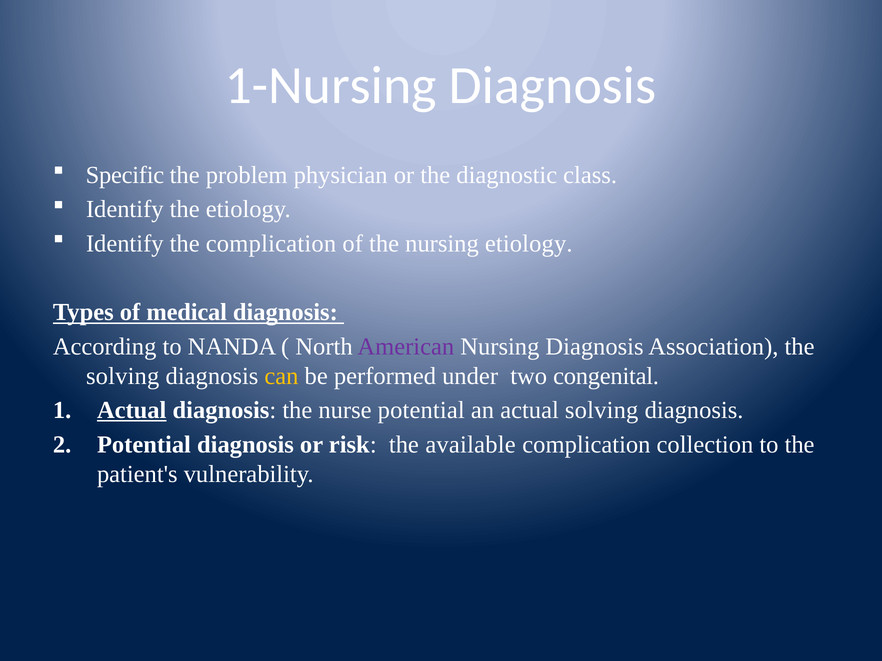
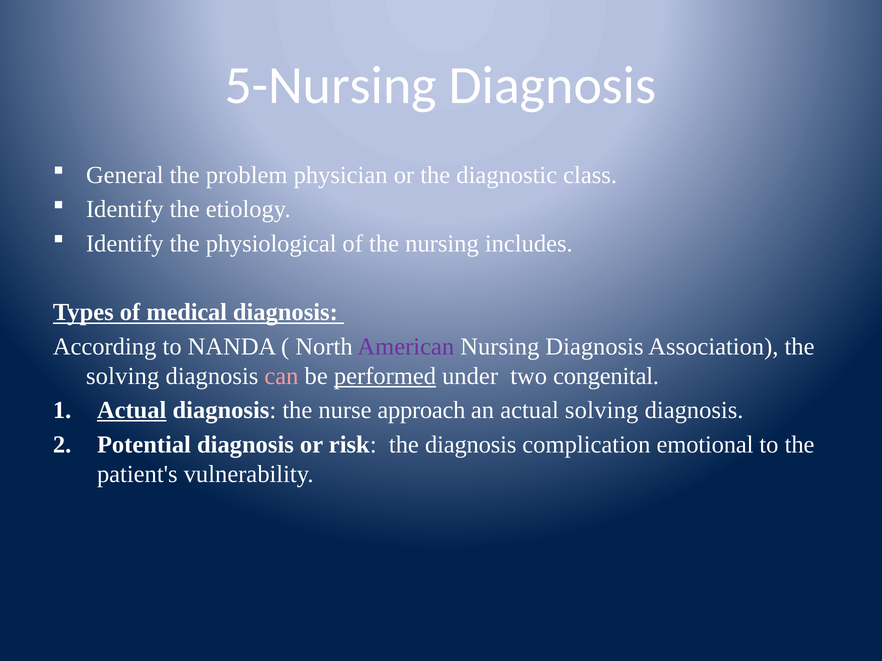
1-Nursing: 1-Nursing -> 5-Nursing (331, 85)
Specific: Specific -> General (125, 175)
the complication: complication -> physiological (271, 244)
nursing etiology: etiology -> includes (529, 244)
can colour: yellow -> pink (281, 376)
performed underline: none -> present (385, 376)
nurse potential: potential -> approach (421, 411)
the available: available -> diagnosis (471, 445)
collection: collection -> emotional (705, 445)
